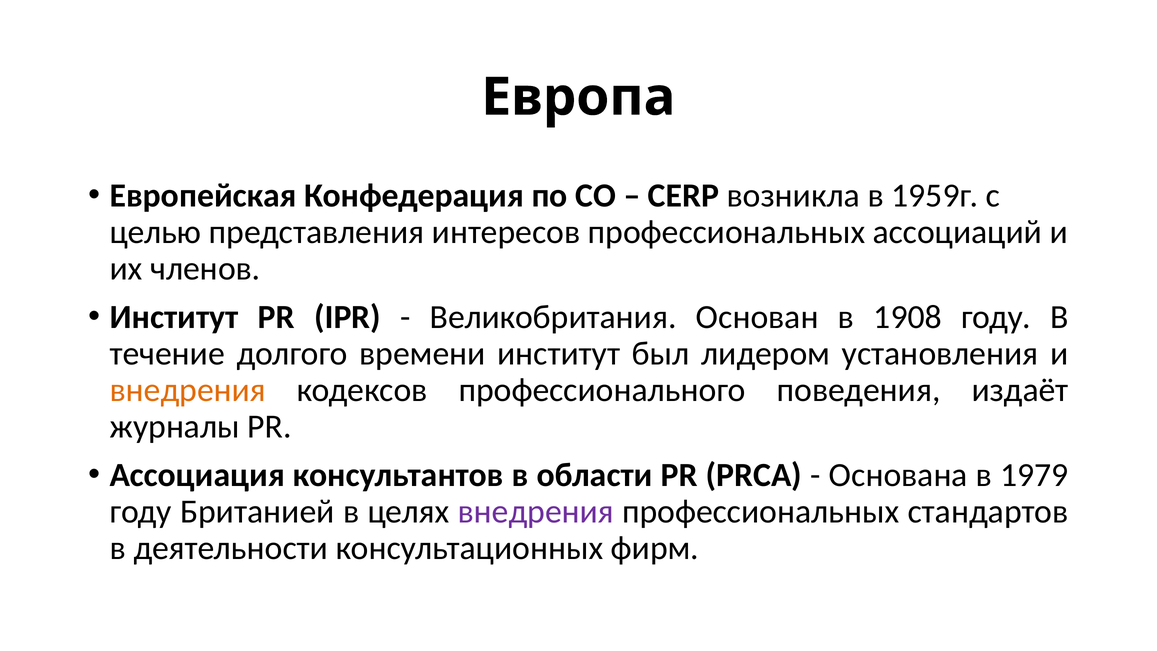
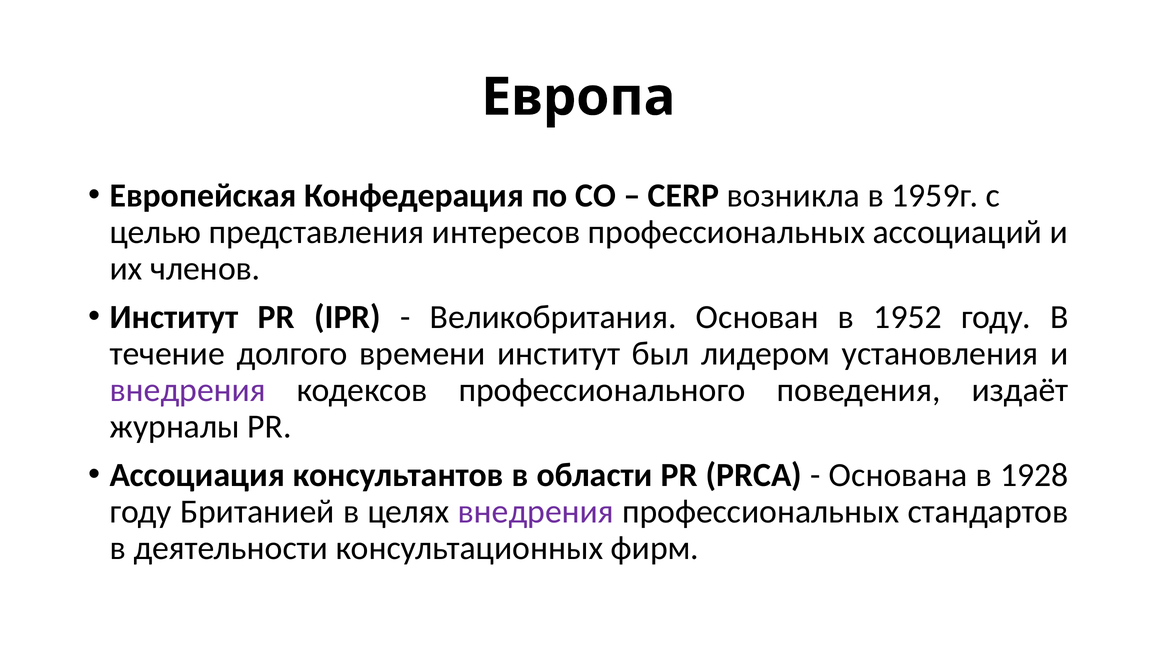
1908: 1908 -> 1952 (908, 317)
внедрения colour: orange -> purple (188, 390)
1979: 1979 -> 1928 (1034, 475)
